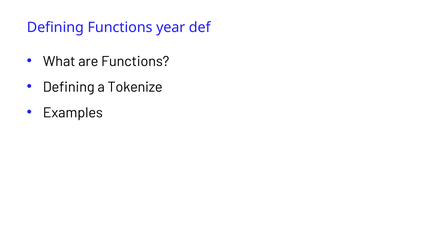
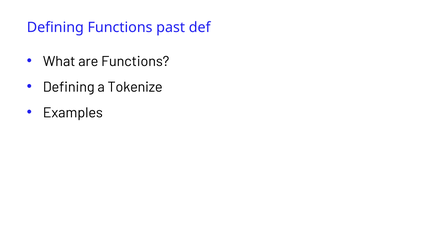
year: year -> past (171, 27)
